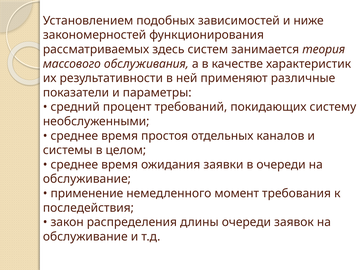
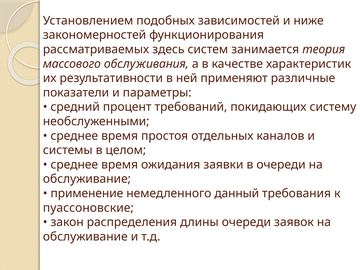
момент: момент -> данный (237, 193)
последействия: последействия -> пуассоновские (88, 208)
